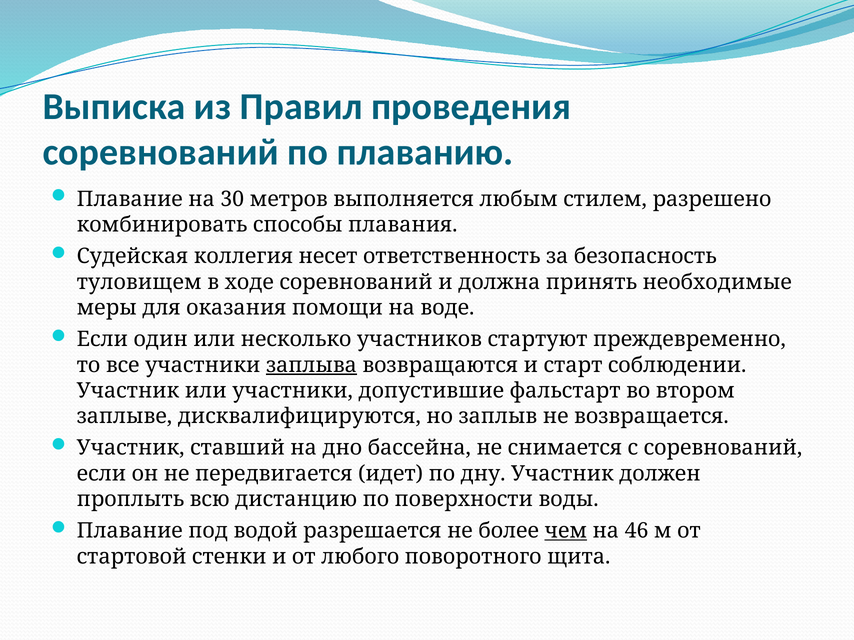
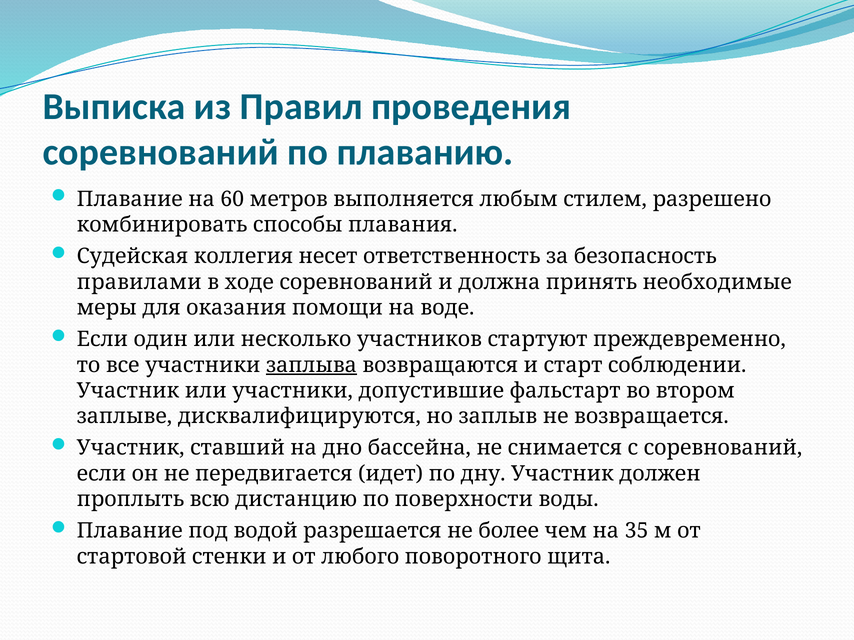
30: 30 -> 60 (232, 199)
туловищем: туловищем -> правилами (139, 282)
чем underline: present -> none (566, 531)
46: 46 -> 35 (637, 531)
